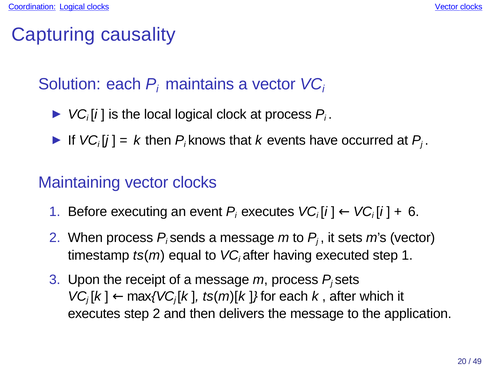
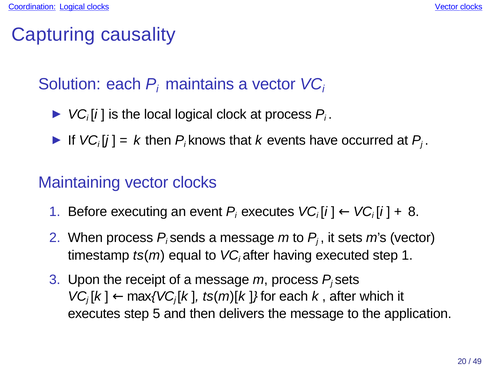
6: 6 -> 8 (414, 211)
step 2: 2 -> 5 (156, 313)
